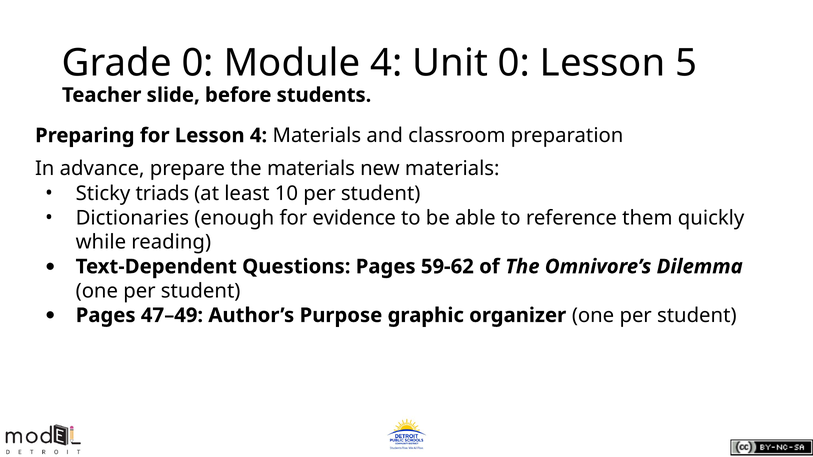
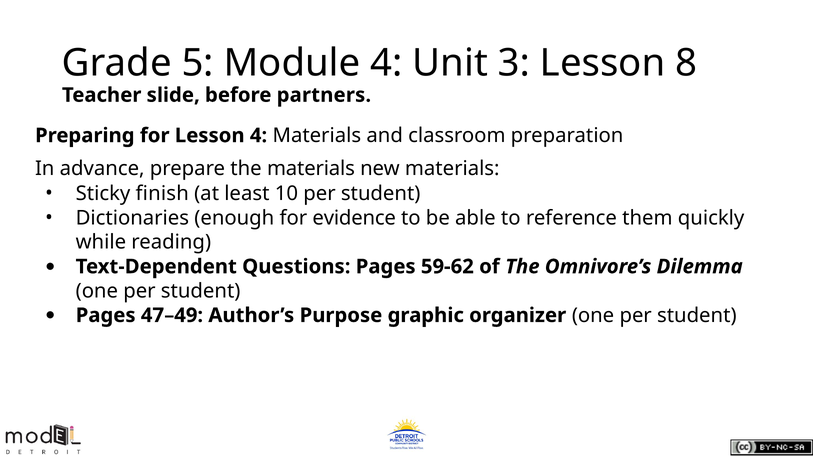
Grade 0: 0 -> 5 (198, 63)
Unit 0: 0 -> 3 (514, 63)
5: 5 -> 8 (686, 63)
students: students -> partners (324, 95)
triads: triads -> finish (162, 194)
